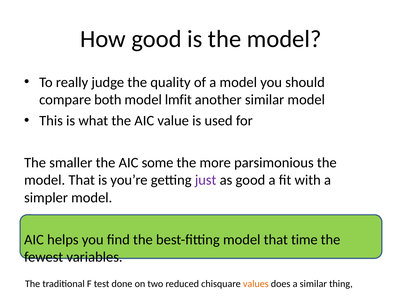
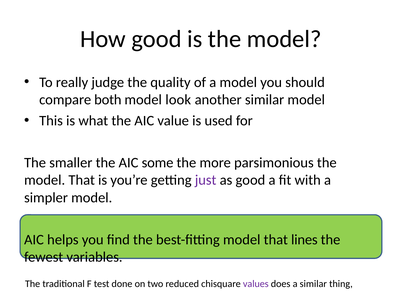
lmfit: lmfit -> look (178, 99)
time: time -> lines (304, 239)
values colour: orange -> purple (256, 283)
